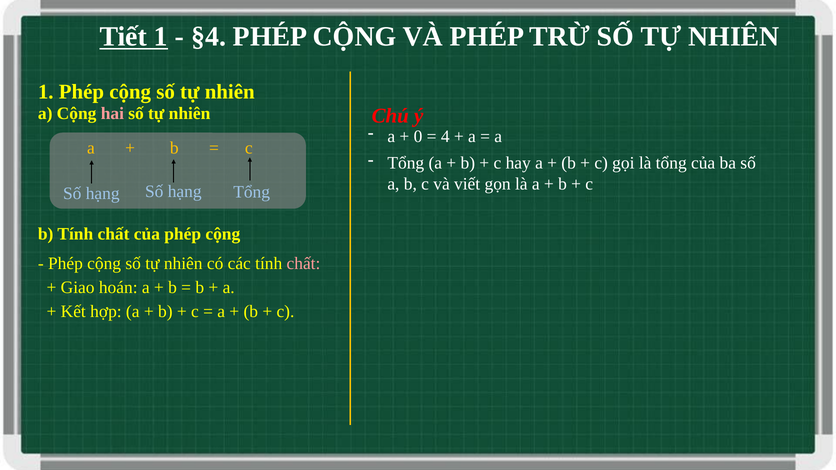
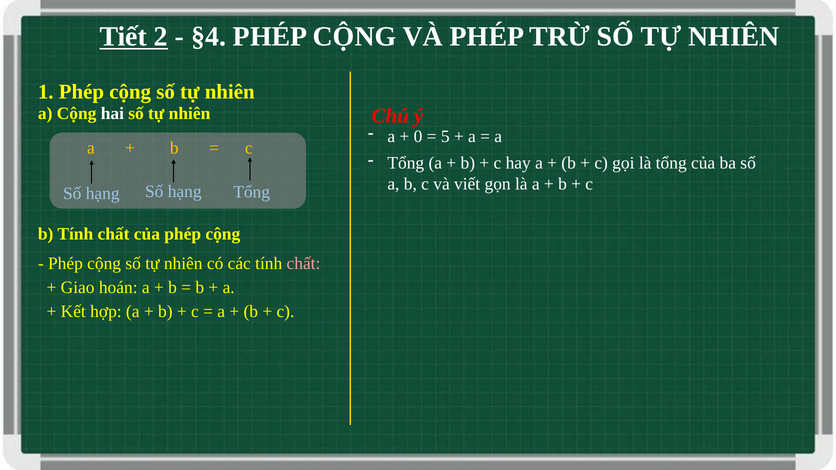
Tiết 1: 1 -> 2 (161, 37)
hai colour: pink -> white (112, 114)
4: 4 -> 5 (445, 136)
